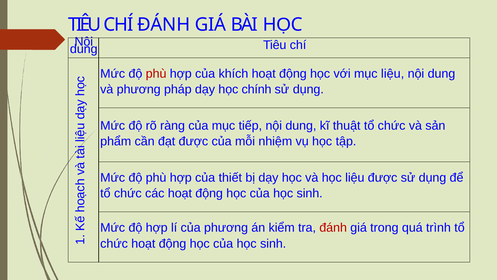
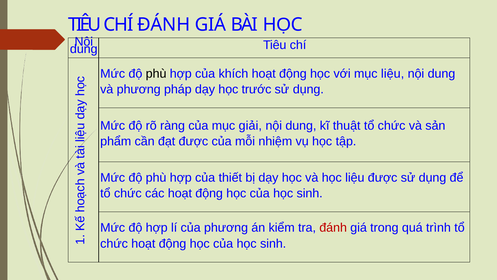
phù colour: red -> black (156, 74)
chính: chính -> trước (257, 89)
tiếp: tiếp -> giải (250, 126)
